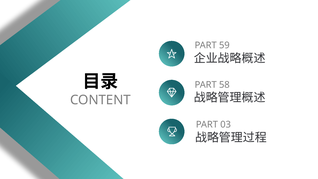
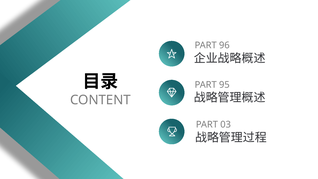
59: 59 -> 96 (224, 45)
58: 58 -> 95 (224, 85)
